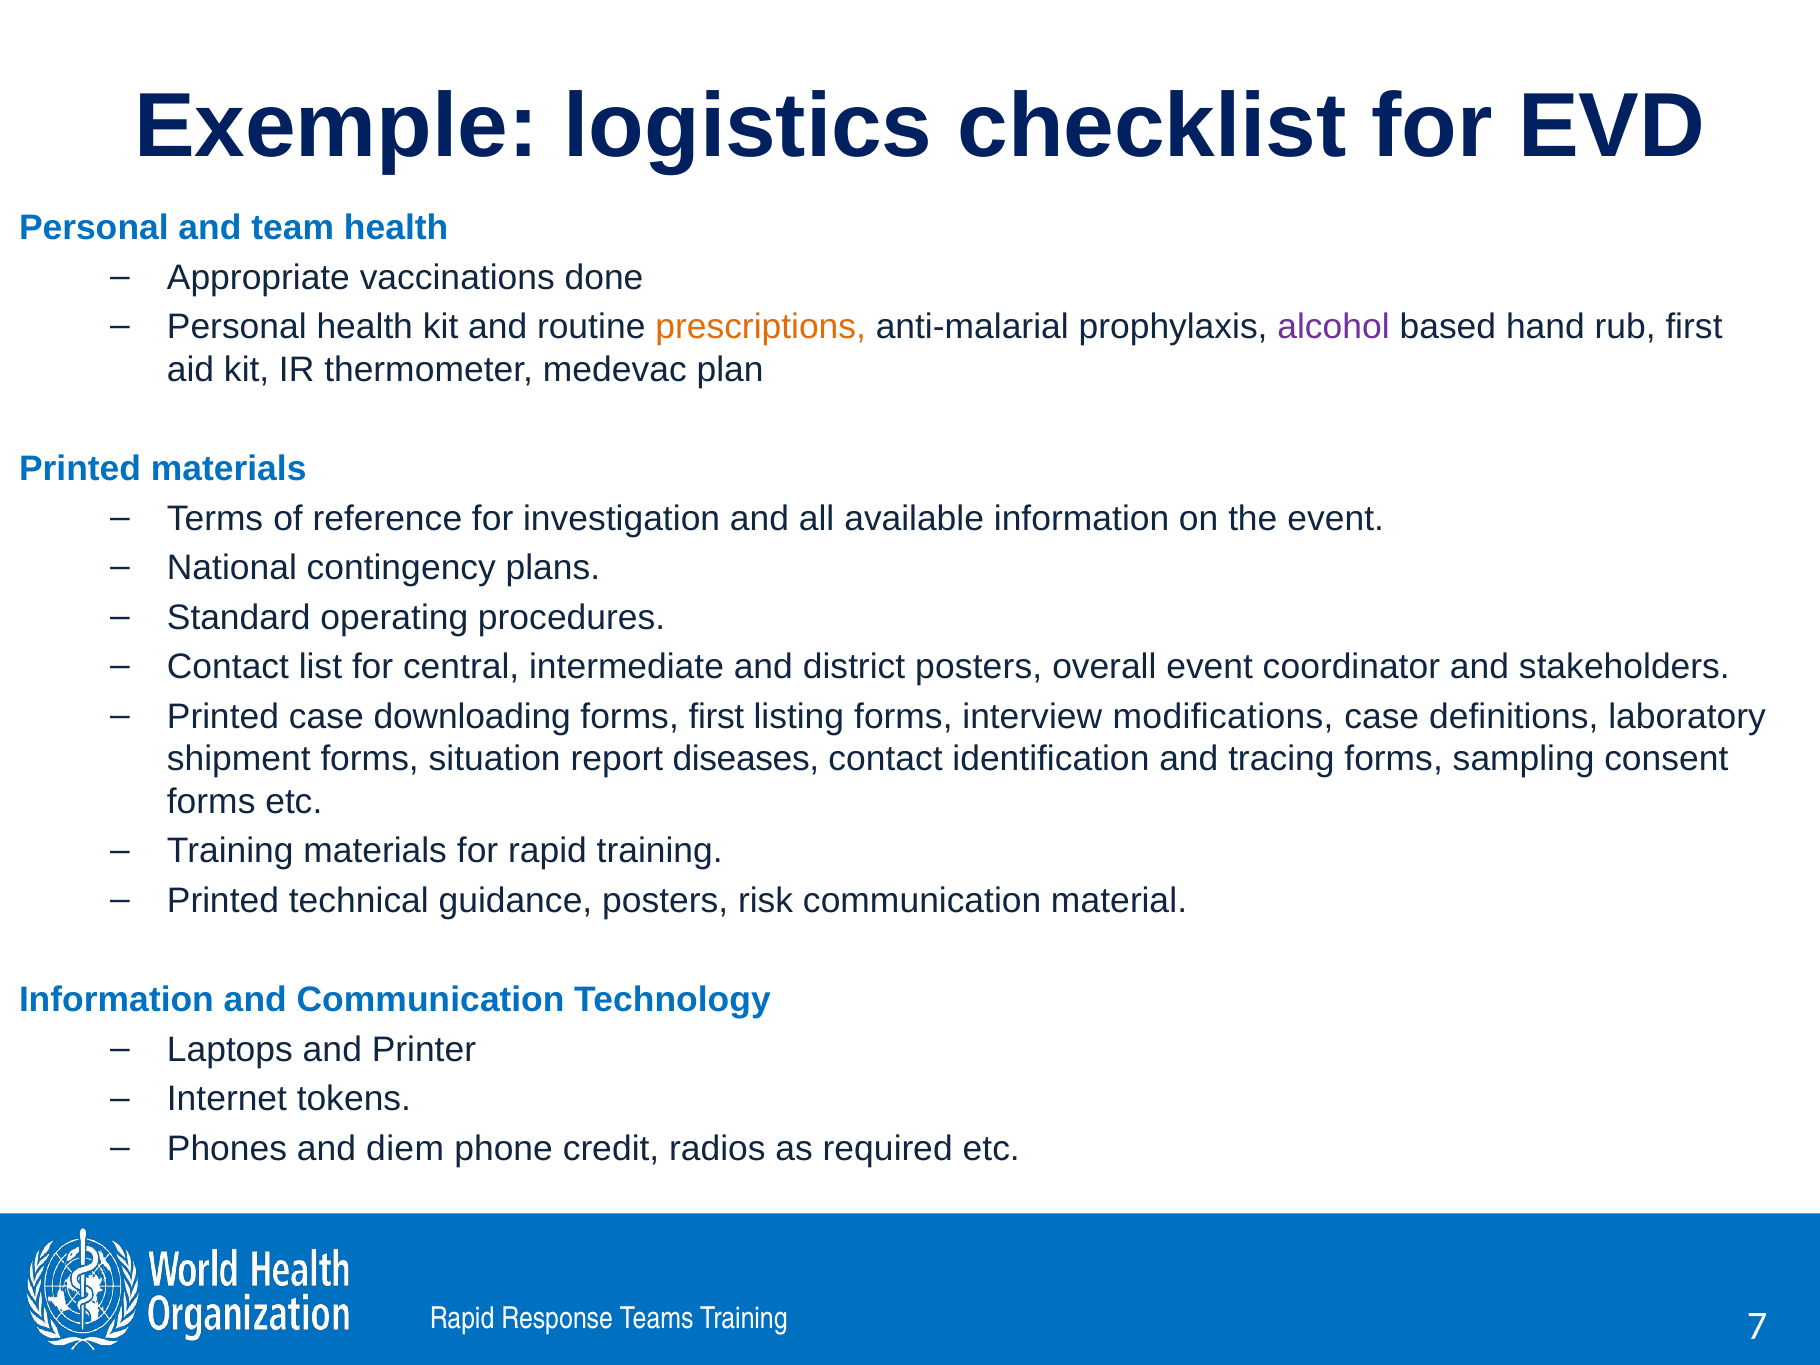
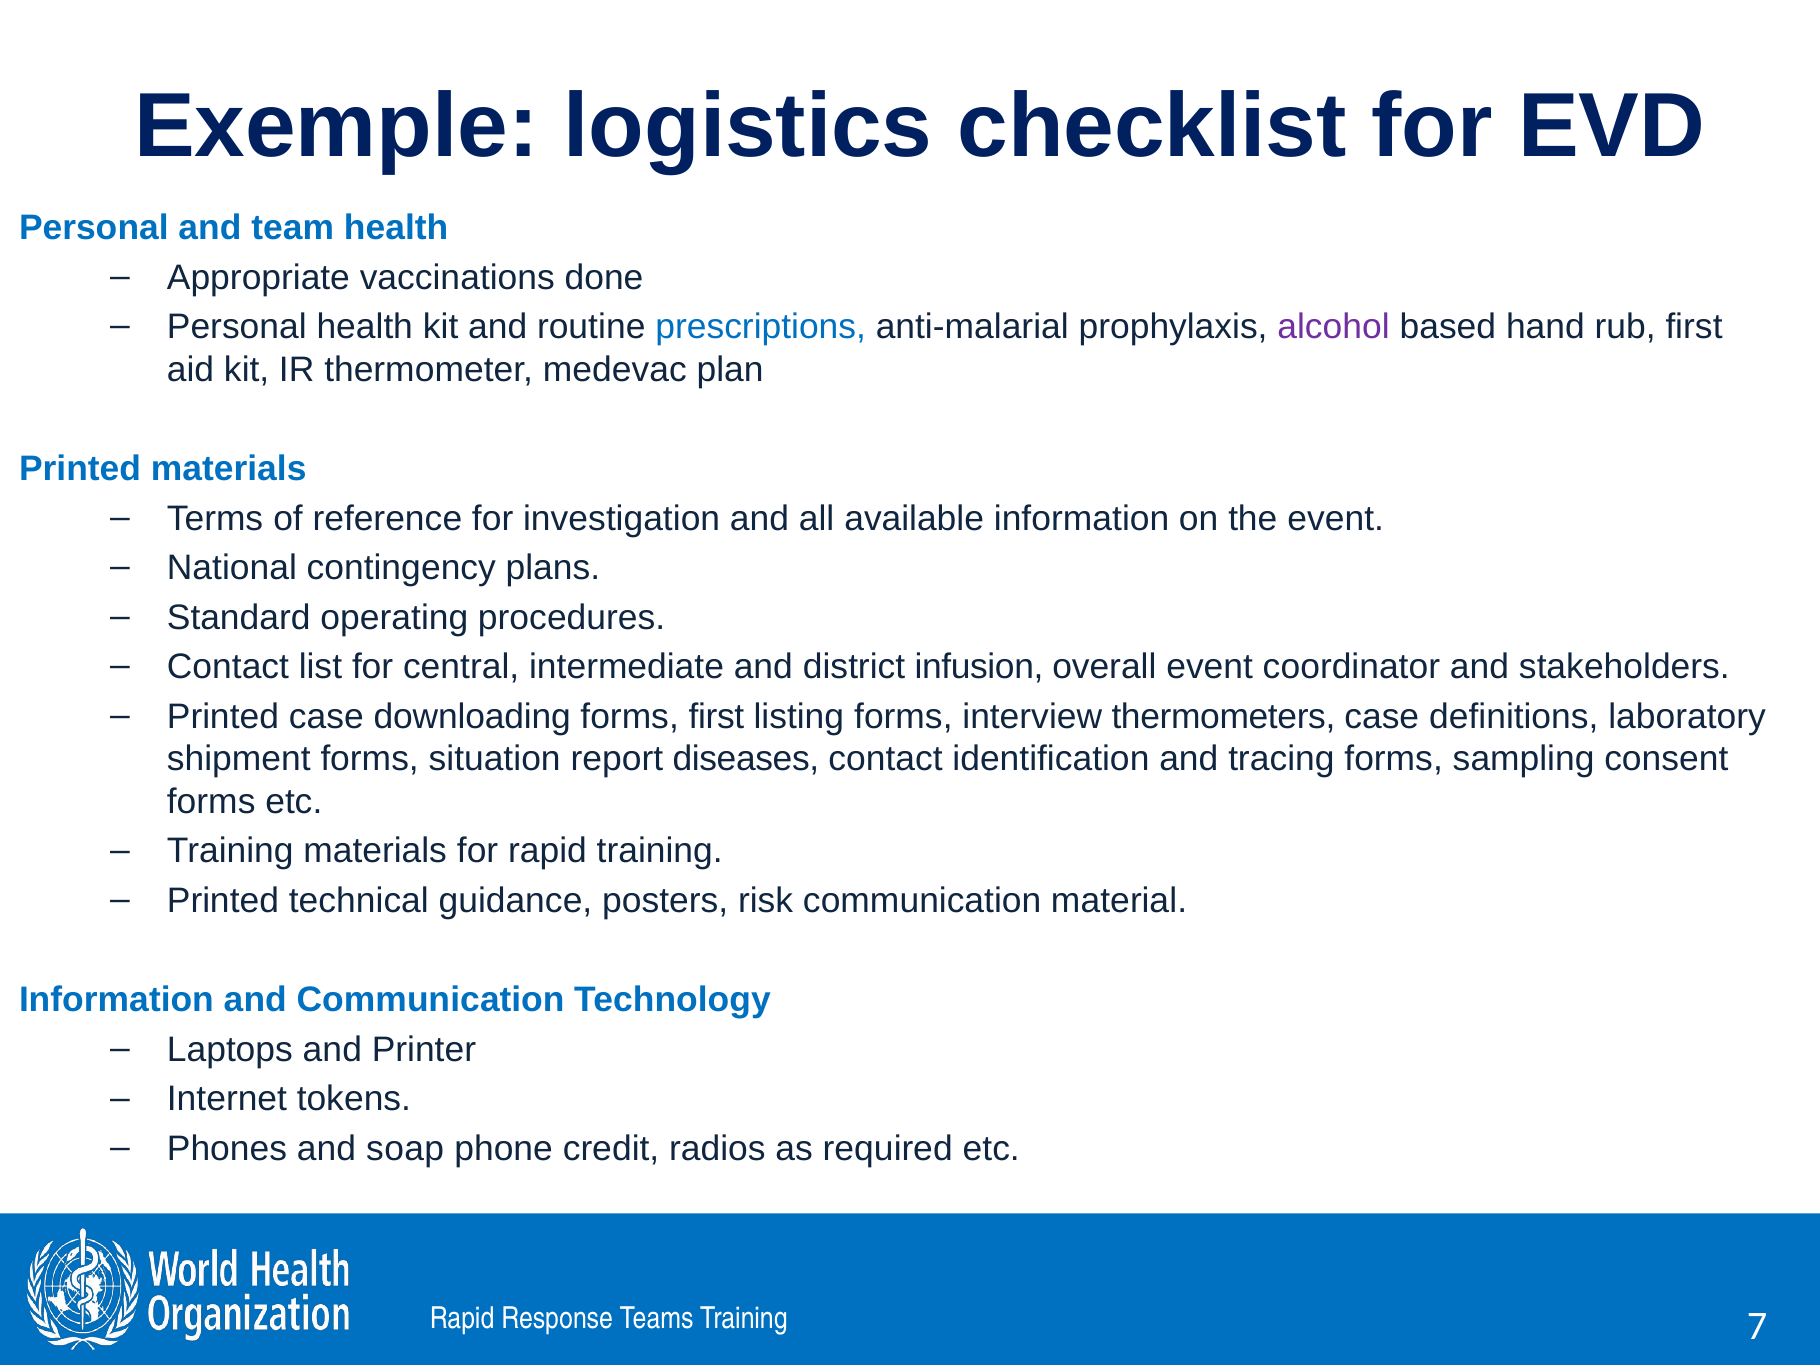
prescriptions colour: orange -> blue (761, 327)
district posters: posters -> infusion (979, 667)
modifications: modifications -> thermometers (1223, 717)
diem: diem -> soap (405, 1149)
